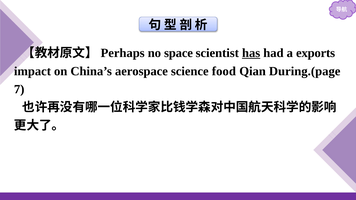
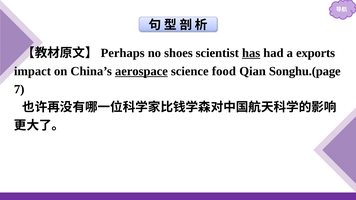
space: space -> shoes (178, 53)
aerospace underline: none -> present (141, 71)
During.(page: During.(page -> Songhu.(page (305, 71)
